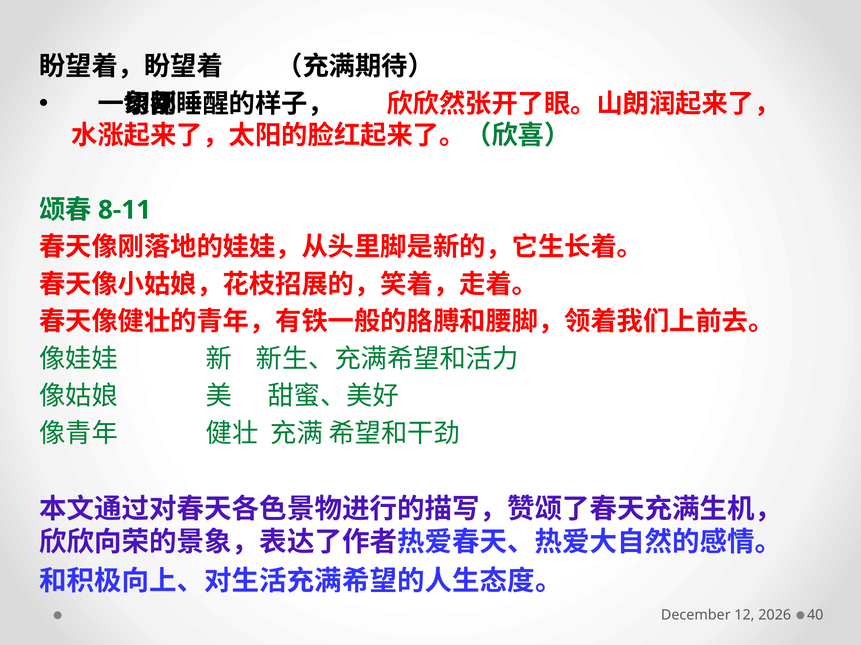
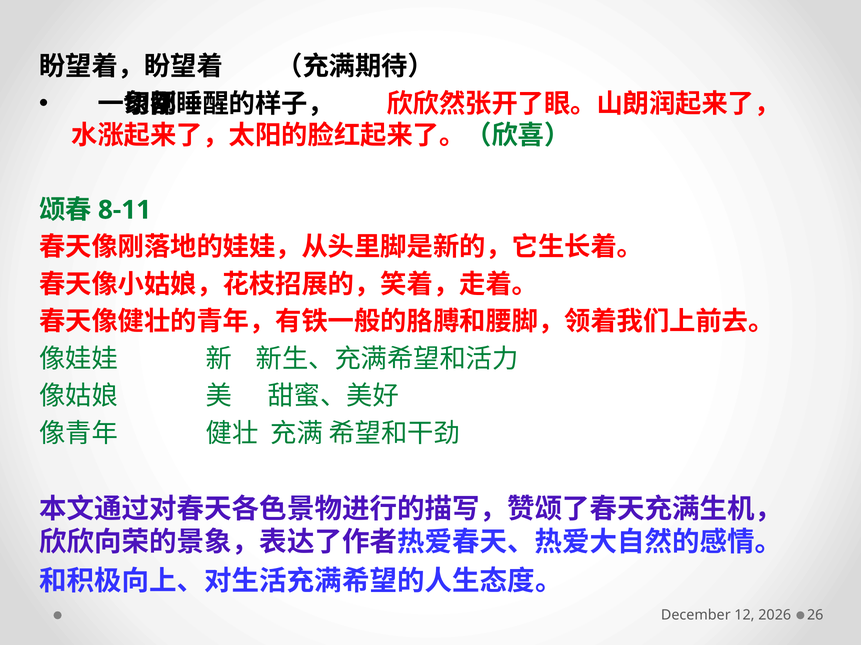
40: 40 -> 26 (815, 616)
